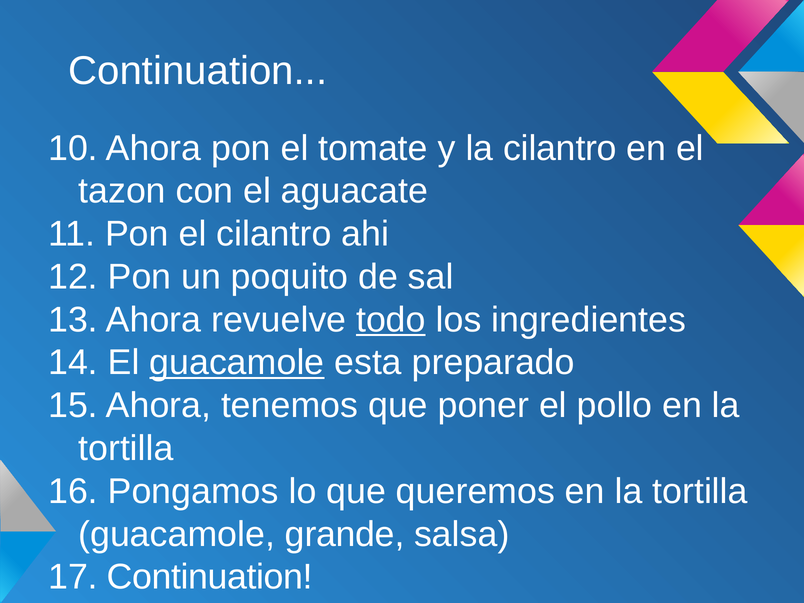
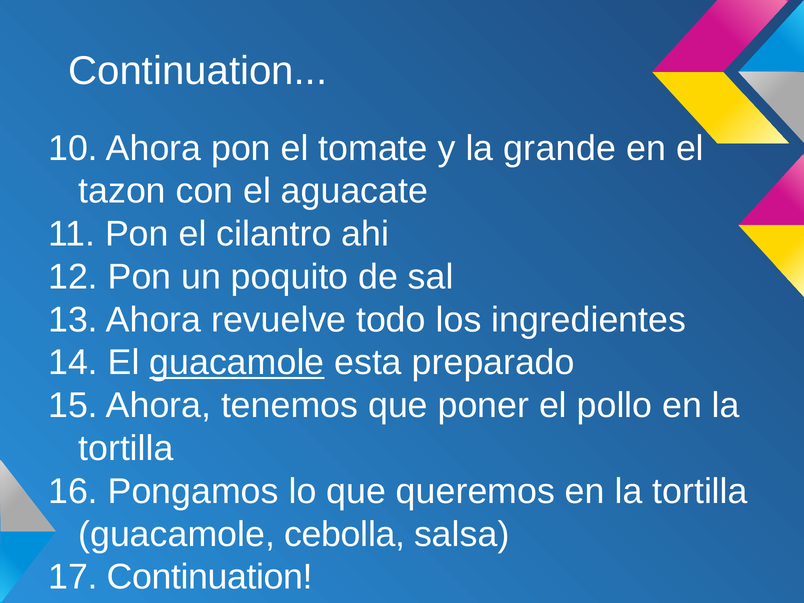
la cilantro: cilantro -> grande (560, 148)
todo underline: present -> none (391, 320)
grande: grande -> cebolla (345, 534)
